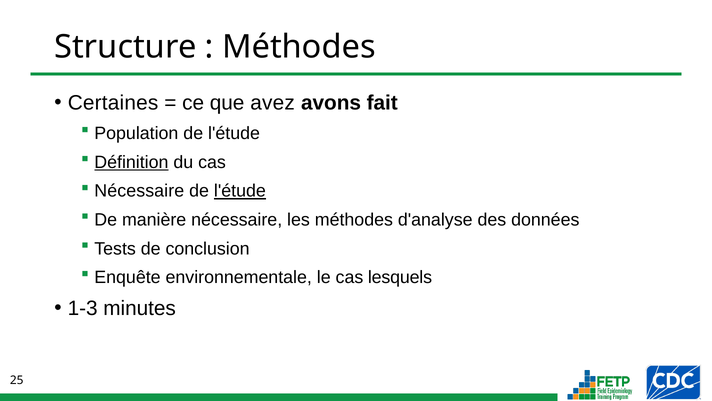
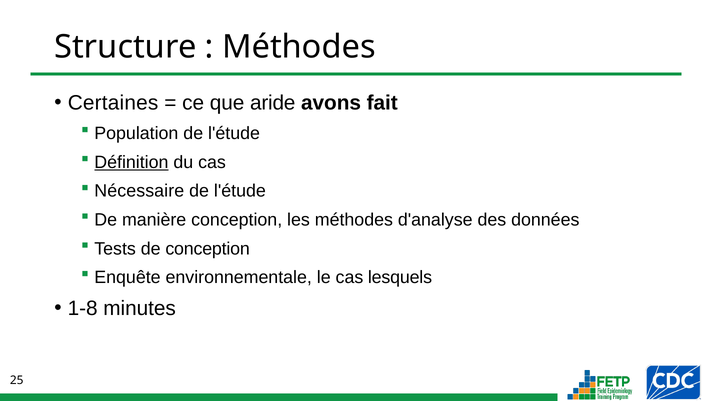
avez: avez -> aride (273, 103)
l'étude underline: present -> none (240, 191)
manière nécessaire: nécessaire -> conception (237, 220)
de conclusion: conclusion -> conception (208, 248)
1-3: 1-3 -> 1-8 (83, 308)
